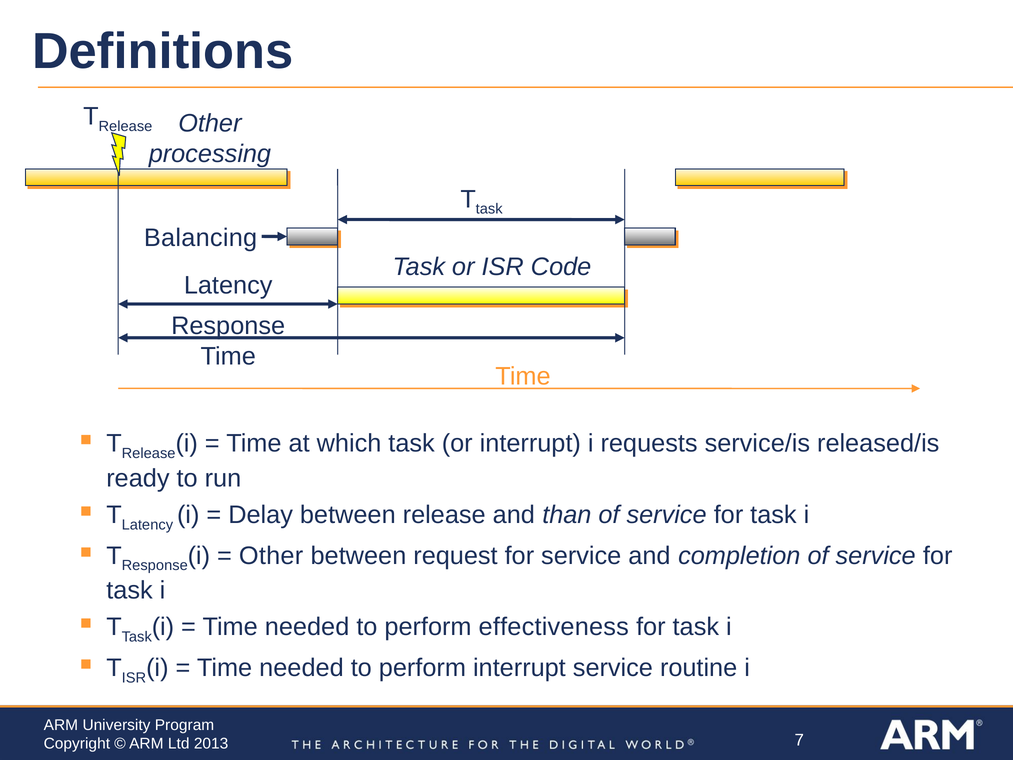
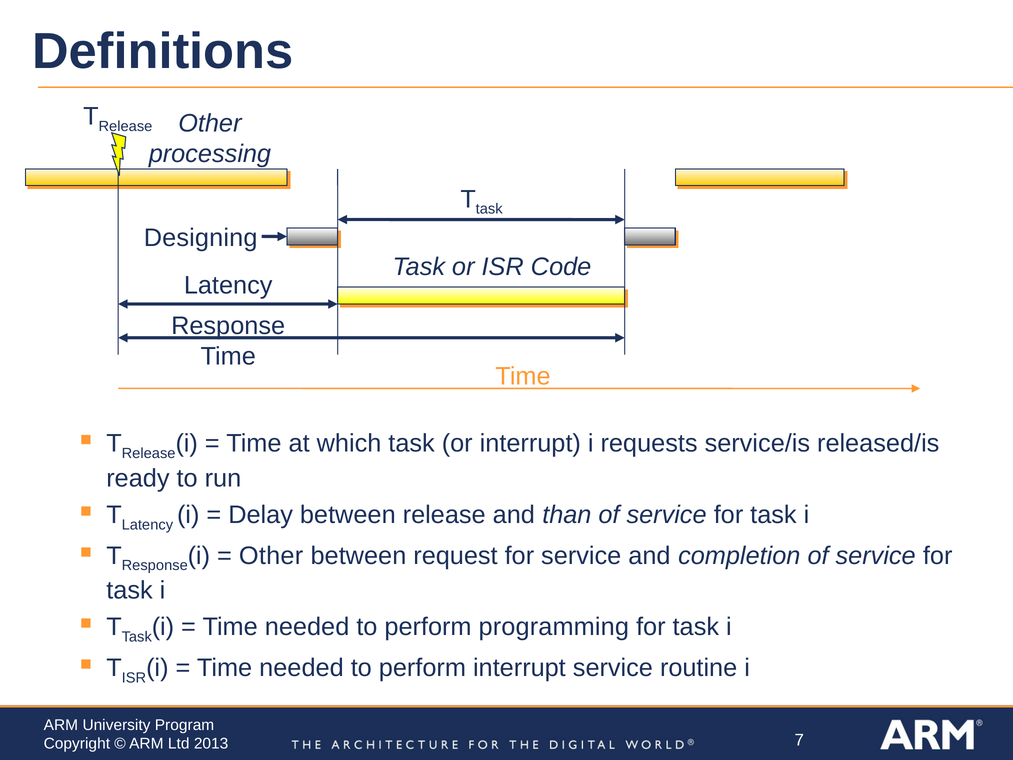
Balancing: Balancing -> Designing (201, 238)
effectiveness: effectiveness -> programming (554, 627)
